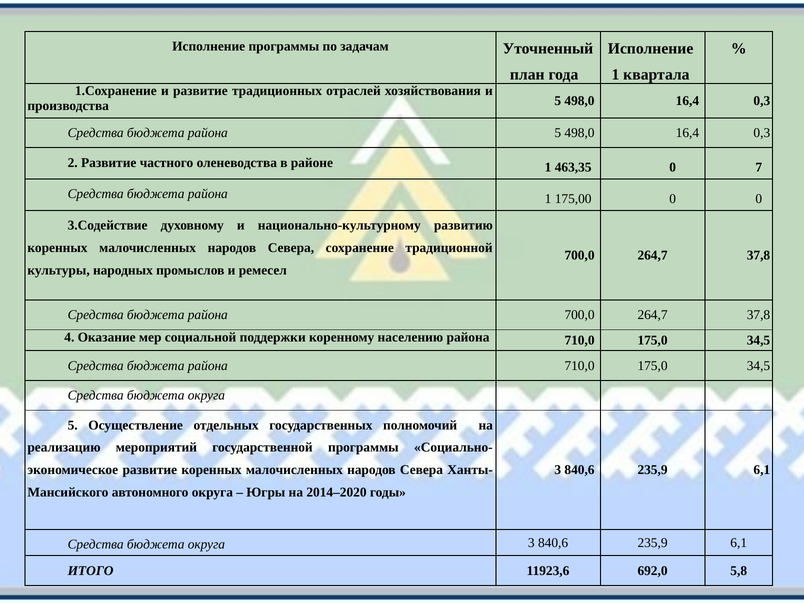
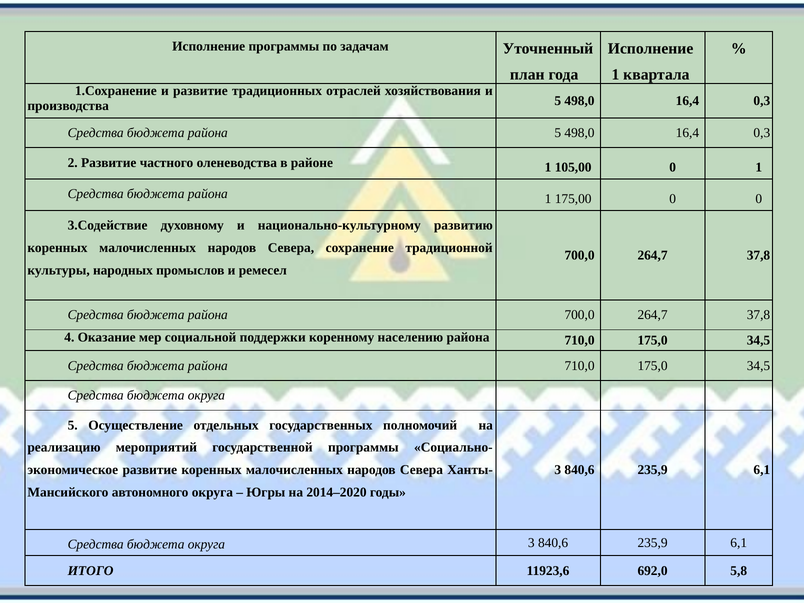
463,35: 463,35 -> 105,00 (573, 167)
0 7: 7 -> 1 (759, 167)
